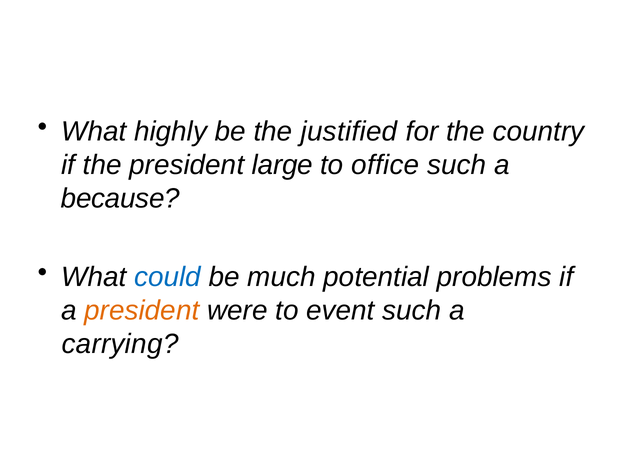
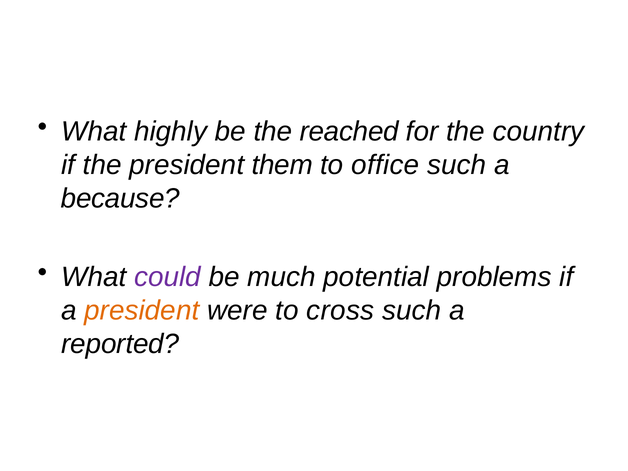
justified: justified -> reached (349, 132)
large: large -> them (282, 165)
could colour: blue -> purple (167, 277)
event: event -> cross (340, 310)
carrying: carrying -> reported (120, 344)
